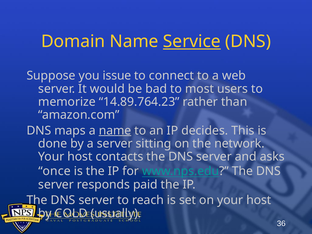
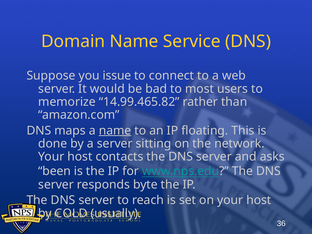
Service underline: present -> none (192, 41)
14.89.764.23: 14.89.764.23 -> 14.99.465.82 (139, 102)
decides: decides -> floating (205, 130)
once: once -> been (55, 171)
paid: paid -> byte (145, 185)
